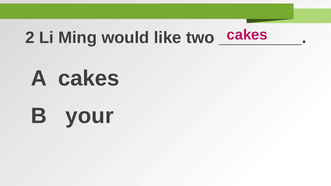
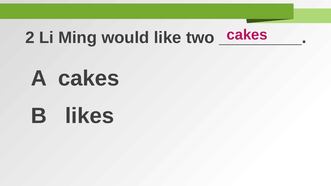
your: your -> likes (90, 116)
